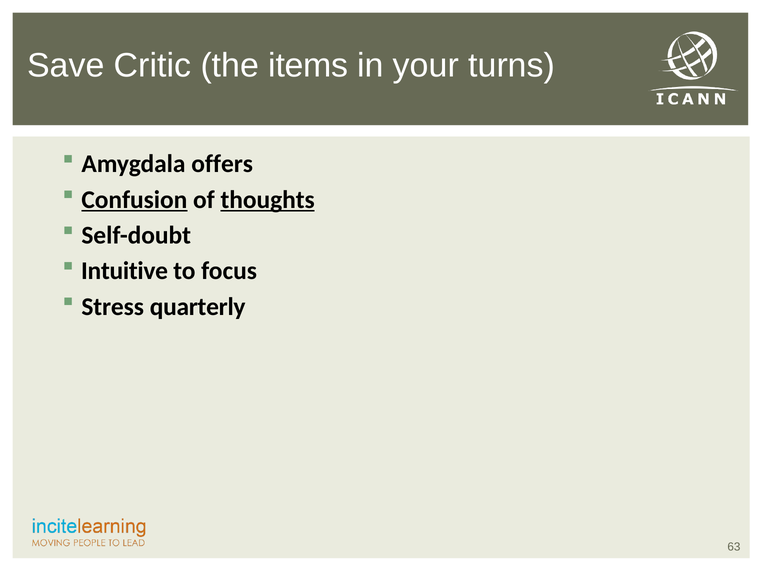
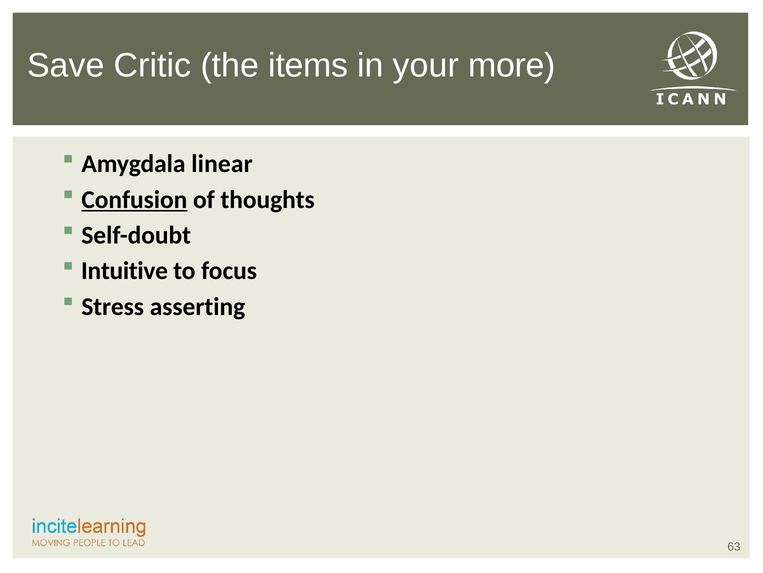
turns: turns -> more (512, 65)
offers: offers -> linear (222, 164)
thoughts underline: present -> none (268, 199)
quarterly: quarterly -> asserting (198, 306)
